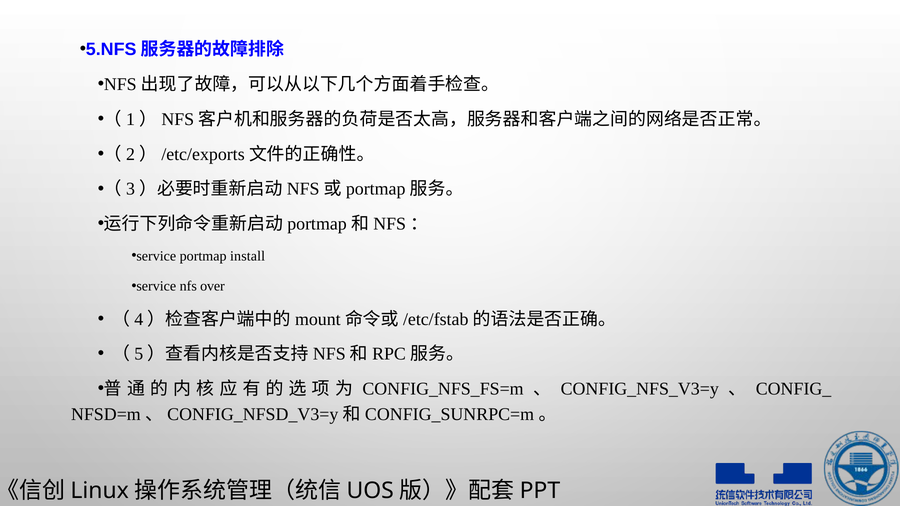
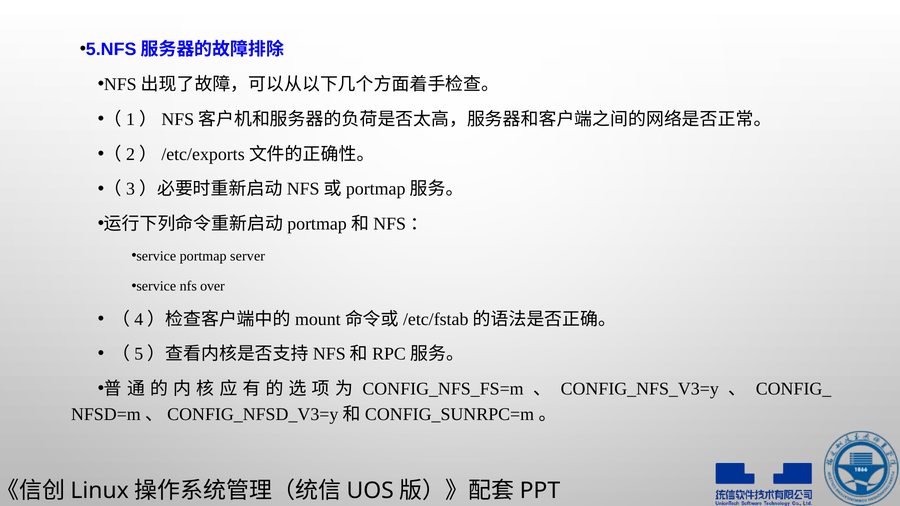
install: install -> server (248, 256)
